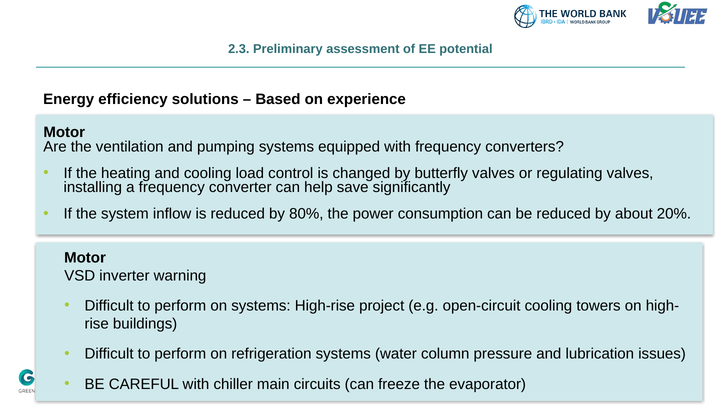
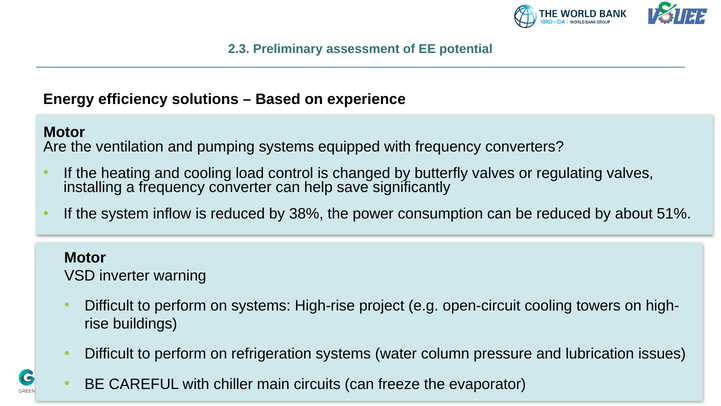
80%: 80% -> 38% (306, 214)
20%: 20% -> 51% (674, 214)
